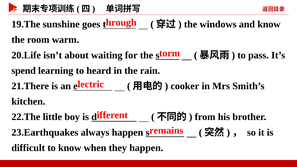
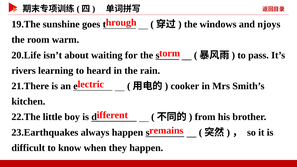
and know: know -> njoys (269, 24)
spend: spend -> rivers (24, 71)
